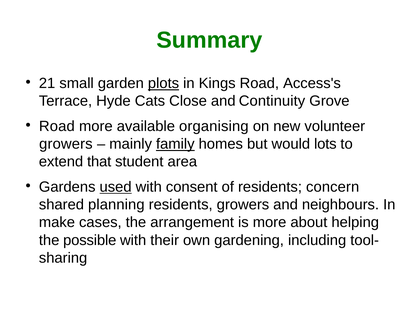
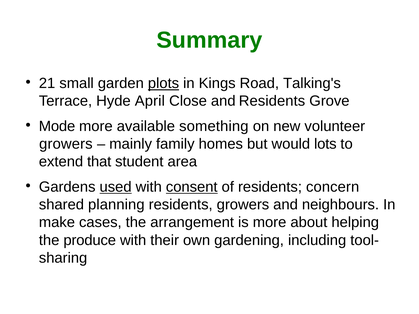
Access's: Access's -> Talking's (312, 83)
Cats: Cats -> April (150, 101)
and Continuity: Continuity -> Residents (272, 101)
Road: Road -> Mode (57, 126)
organising: organising -> something (214, 126)
family underline: present -> none (175, 144)
consent underline: none -> present (192, 187)
possible: possible -> produce (90, 240)
